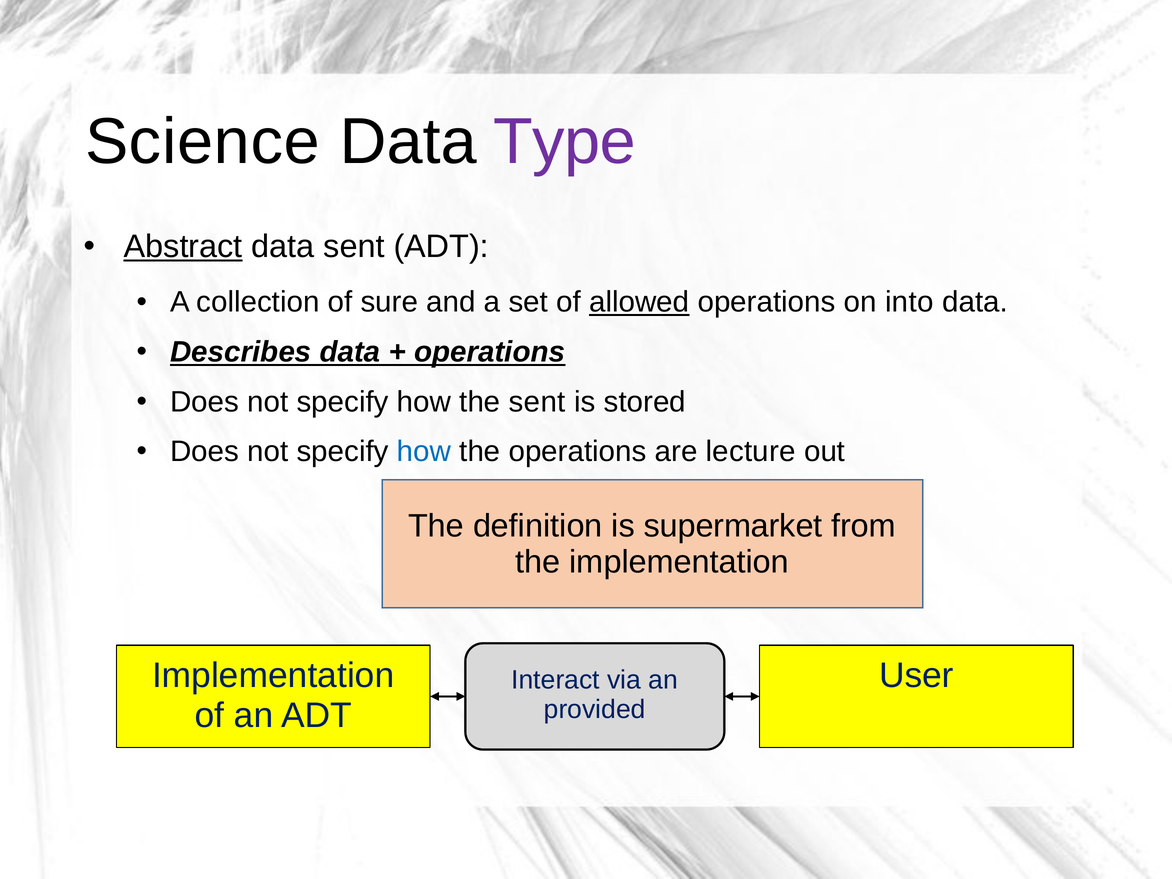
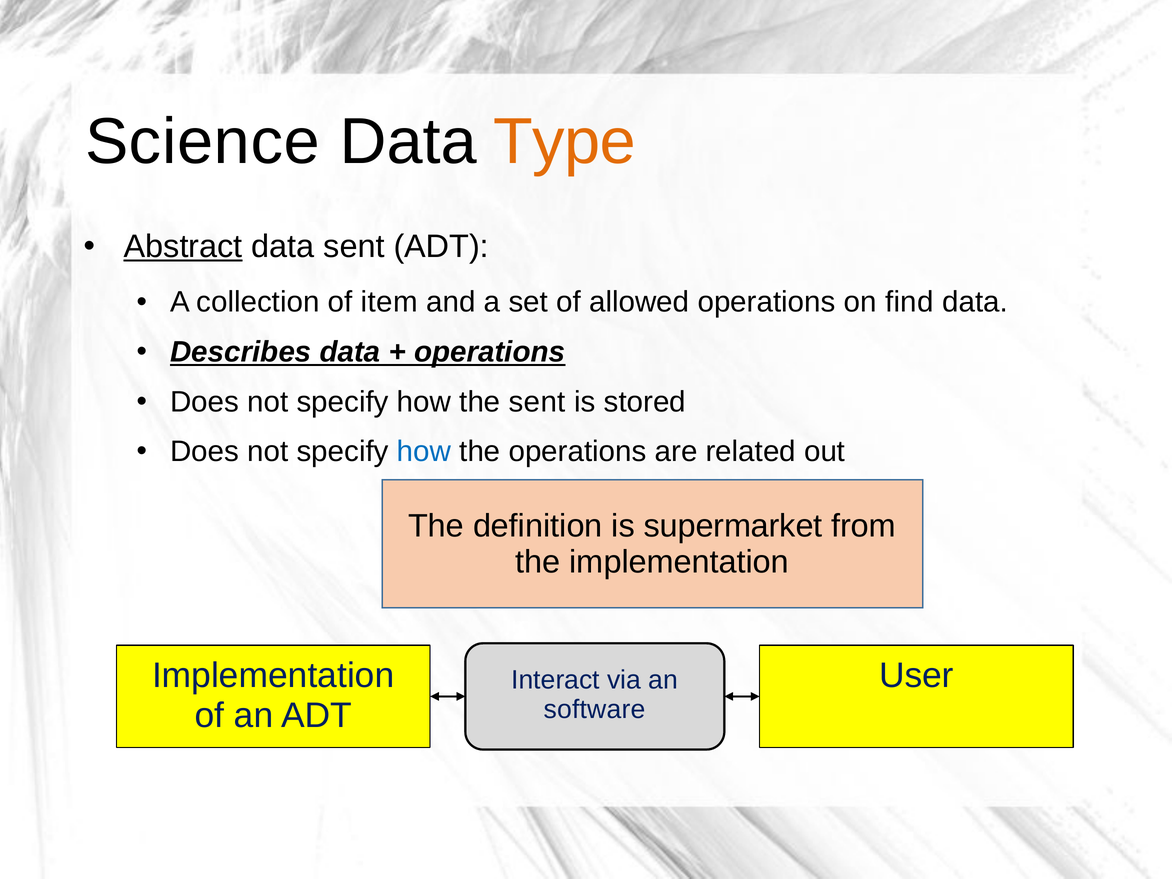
Type colour: purple -> orange (565, 142)
sure: sure -> item (389, 302)
allowed underline: present -> none (639, 302)
into: into -> find (909, 302)
lecture: lecture -> related (751, 451)
provided: provided -> software (595, 709)
